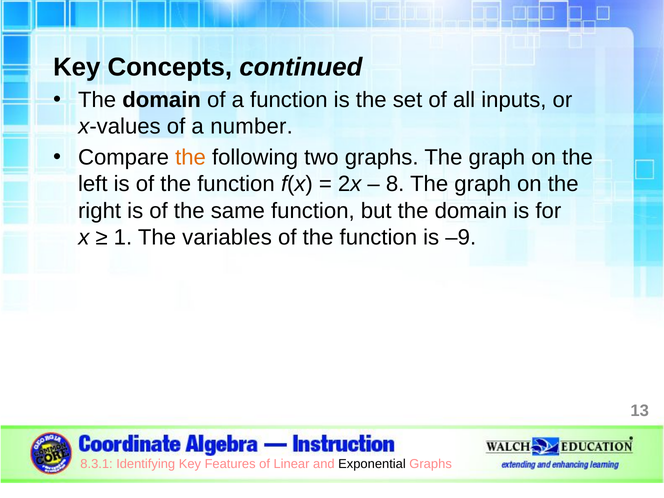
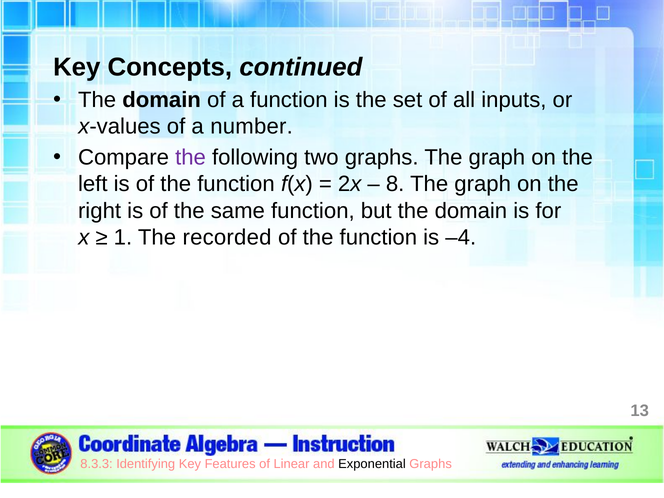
the colour: orange -> purple (191, 158)
variables: variables -> recorded (227, 237)
–9: –9 -> –4 (461, 237)
8.3.1: 8.3.1 -> 8.3.3 (97, 464)
